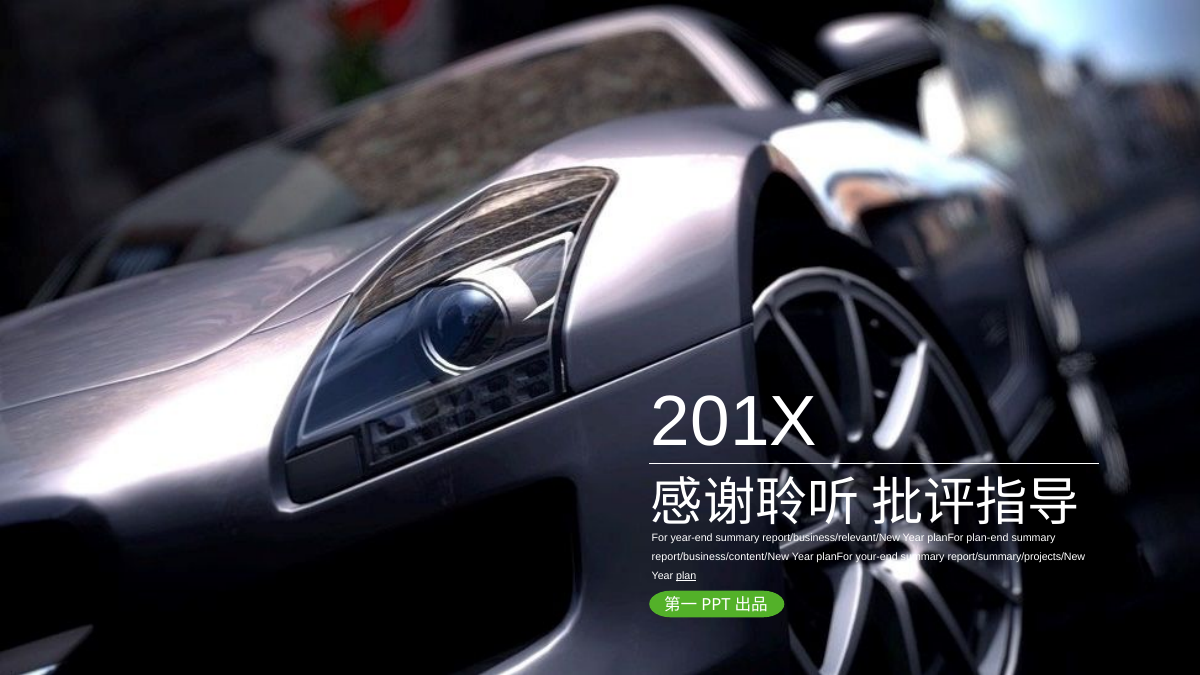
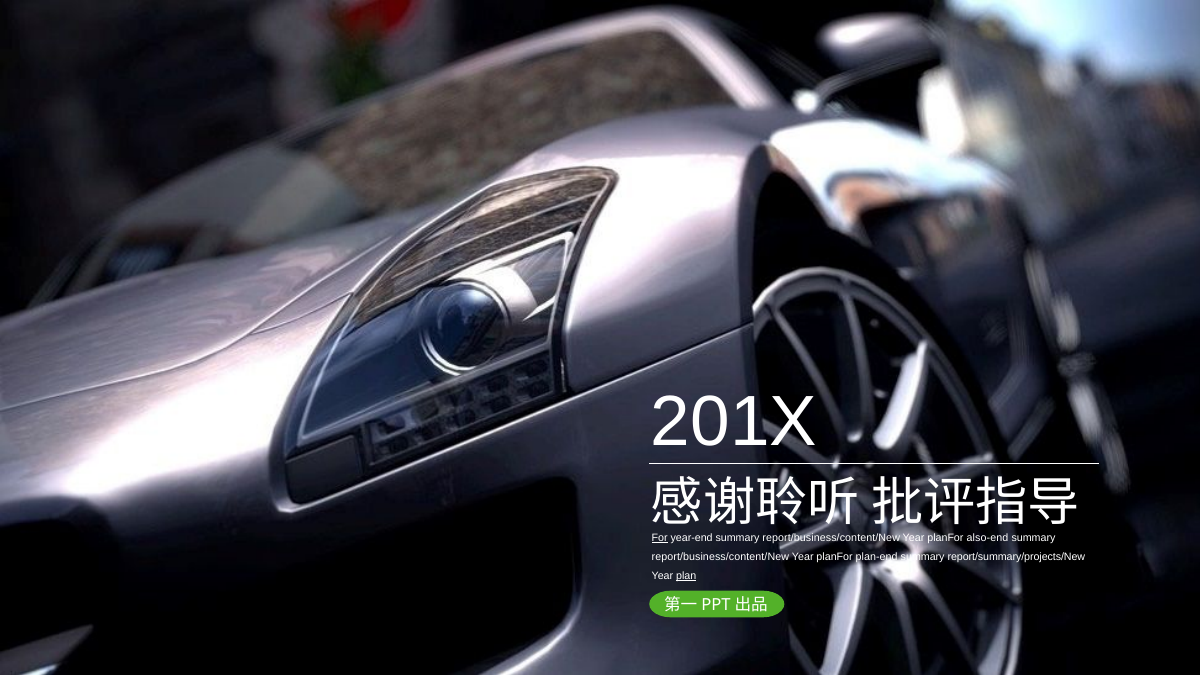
For underline: none -> present (660, 537)
year-end summary report/business/relevant/New: report/business/relevant/New -> report/business/content/New (831, 537)
plan-end: plan-end -> also-end (987, 537)
your-end: your-end -> plan-end (877, 557)
